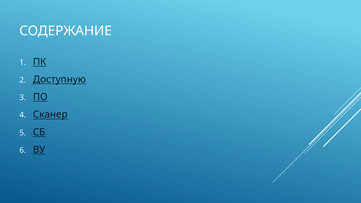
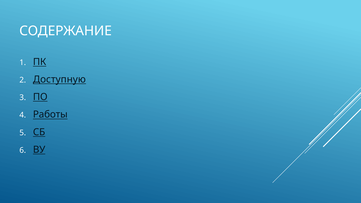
Сканер: Сканер -> Работы (50, 115)
